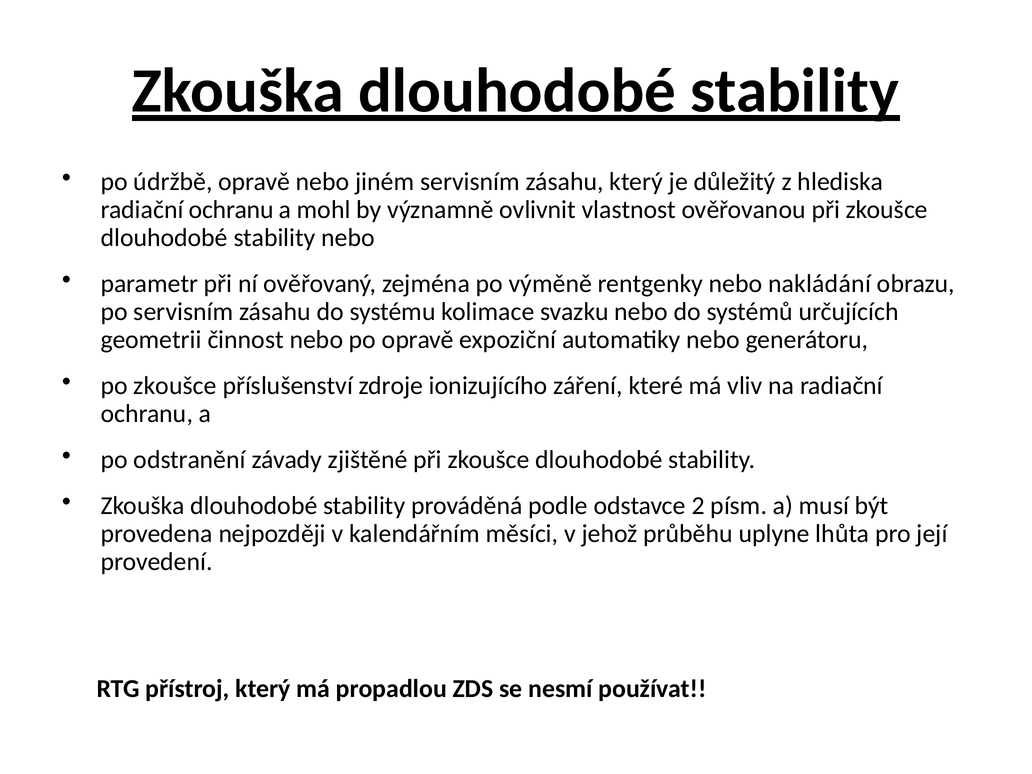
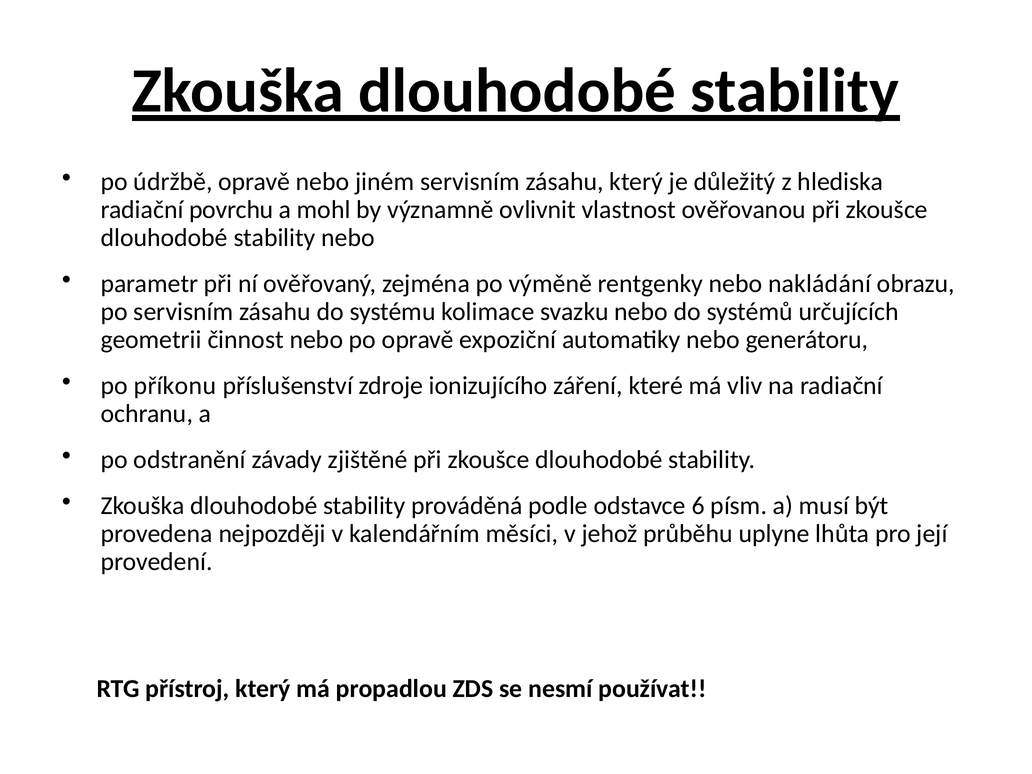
ochranu: ochranu -> povrchu (231, 210)
po zkoušce: zkoušce -> příkonu (175, 386)
2: 2 -> 6 (698, 506)
